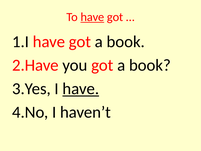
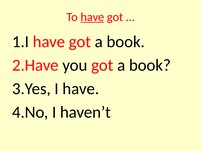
have underline: present -> none (81, 89)
